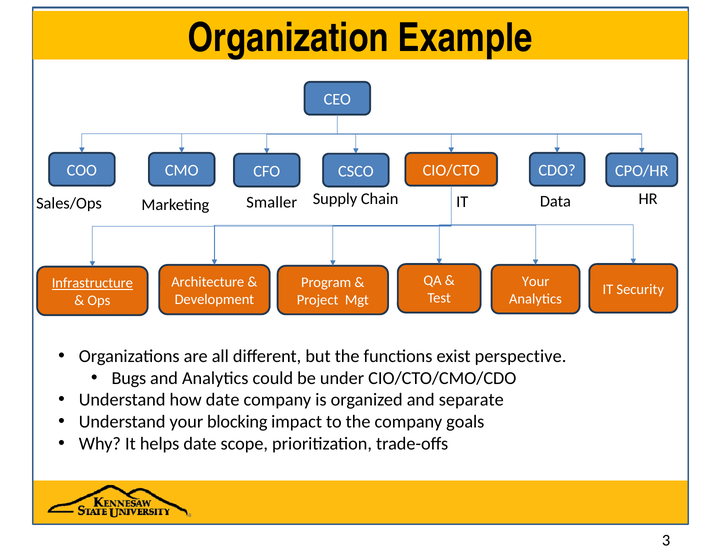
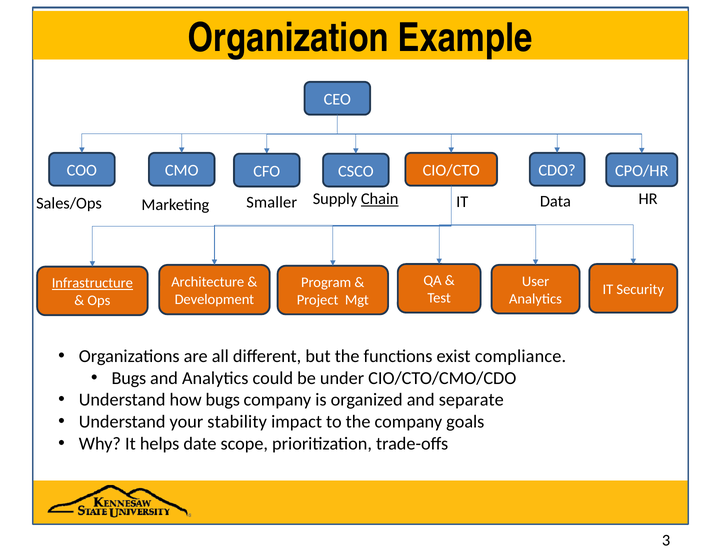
Chain underline: none -> present (380, 199)
Your: Your -> User (536, 282)
perspective: perspective -> compliance (521, 356)
how date: date -> bugs (223, 400)
blocking: blocking -> stability (237, 422)
